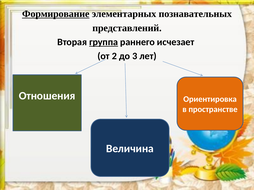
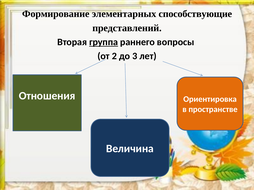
Формирование underline: present -> none (56, 14)
познавательных: познавательных -> способствующие (195, 14)
исчезает: исчезает -> вопросы (176, 42)
